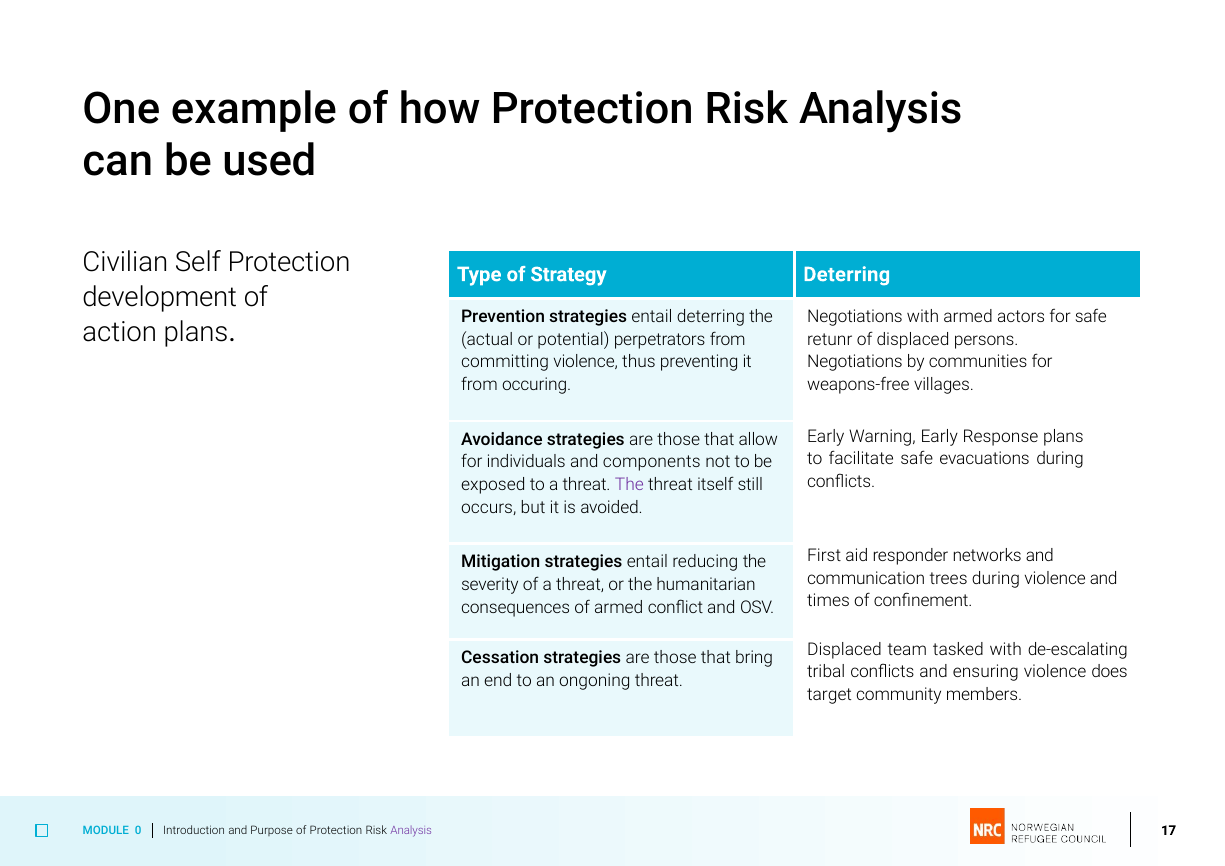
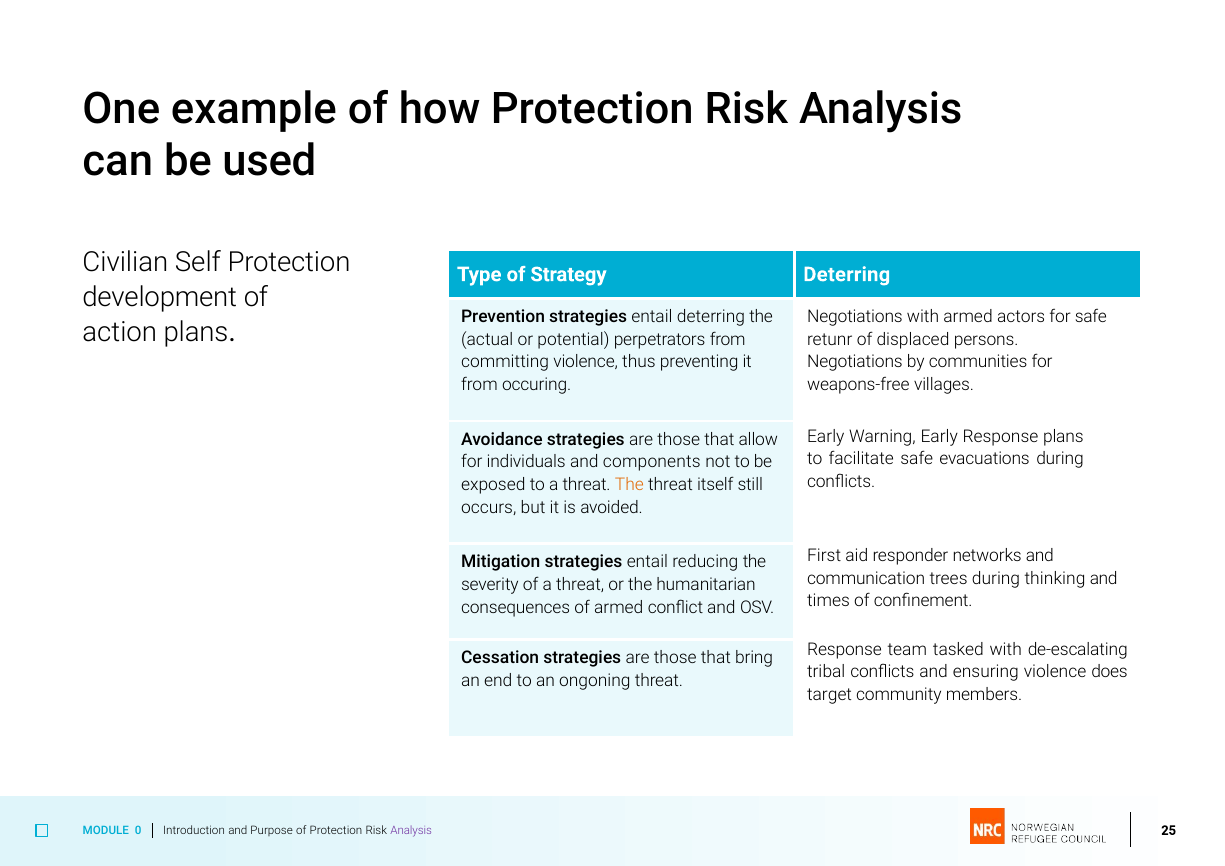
The colour: purple -> orange (629, 485)
during violence: violence -> thinking (1055, 579)
Displaced: Displaced -> Response (845, 650)
17: 17 -> 25 (1169, 831)
